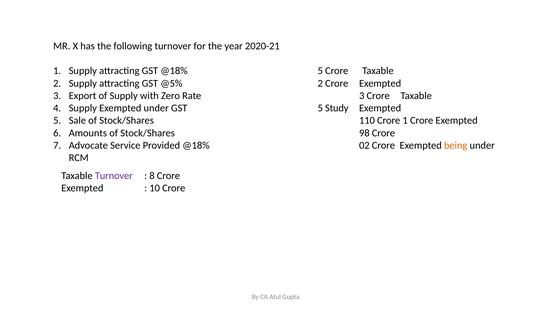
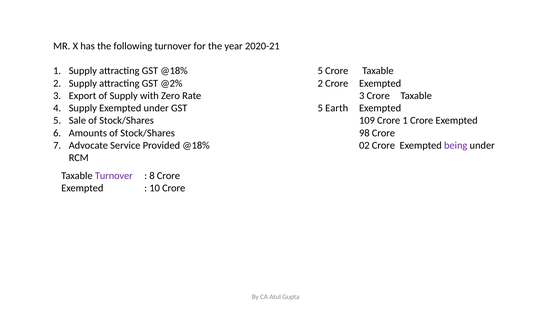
@5%: @5% -> @2% (171, 83)
Study: Study -> Earth (337, 108)
110: 110 -> 109 (367, 121)
being colour: orange -> purple (456, 145)
